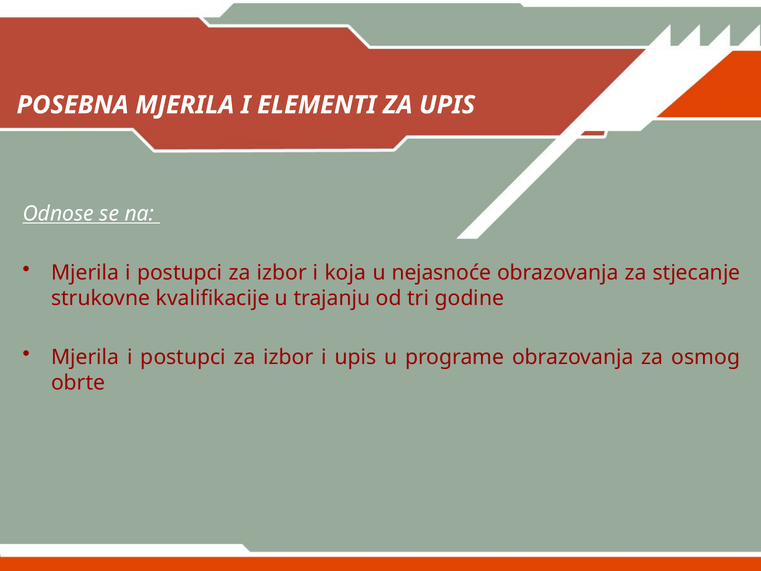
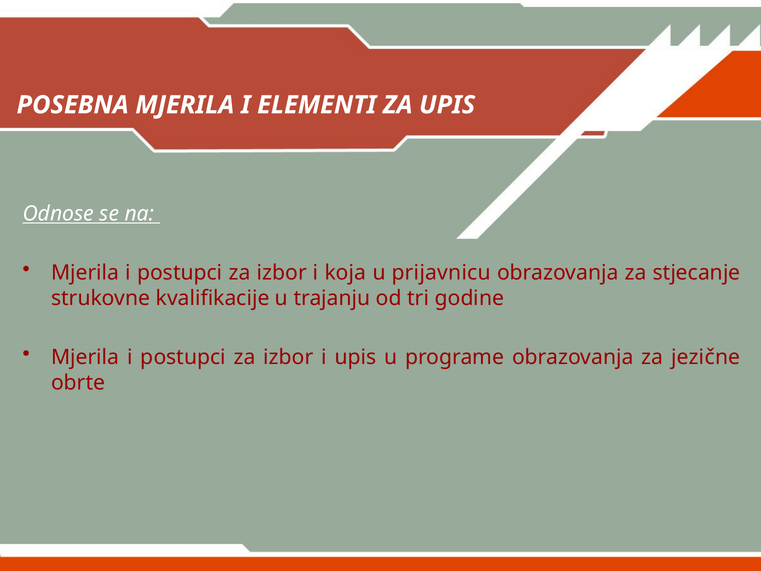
nejasnoće: nejasnoće -> prijavnicu (441, 273)
osmog: osmog -> jezične (706, 357)
